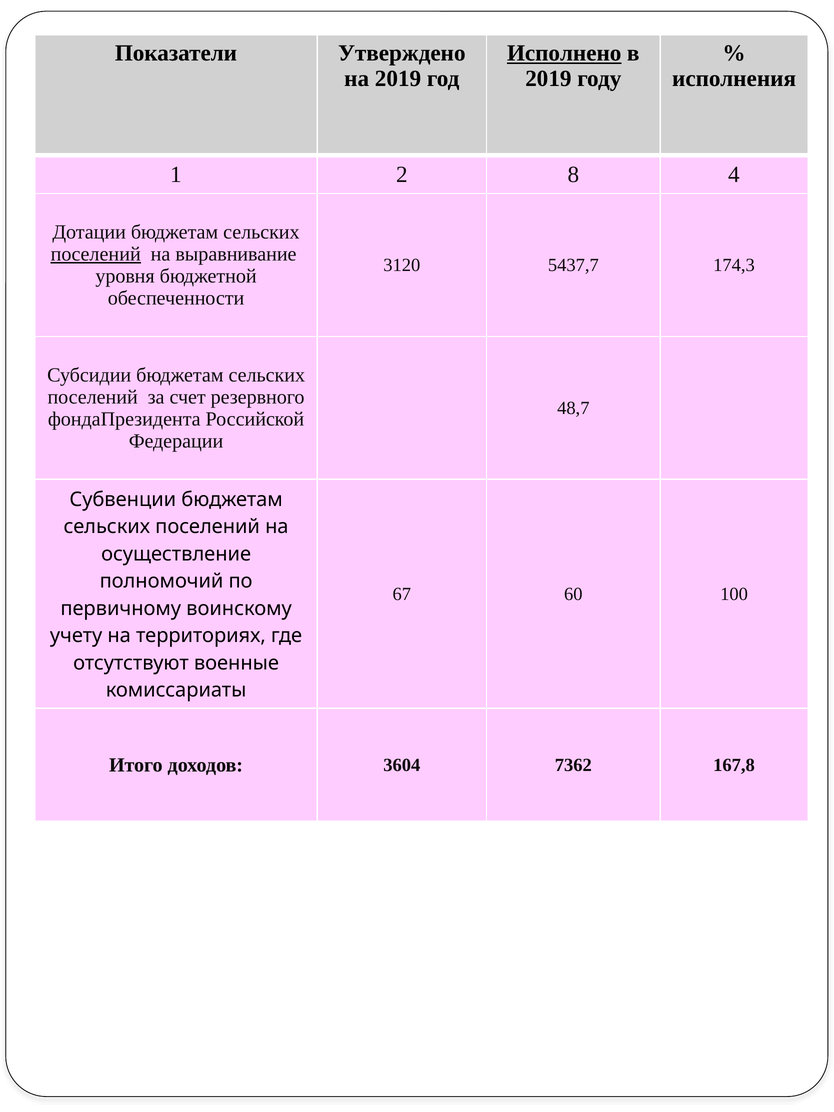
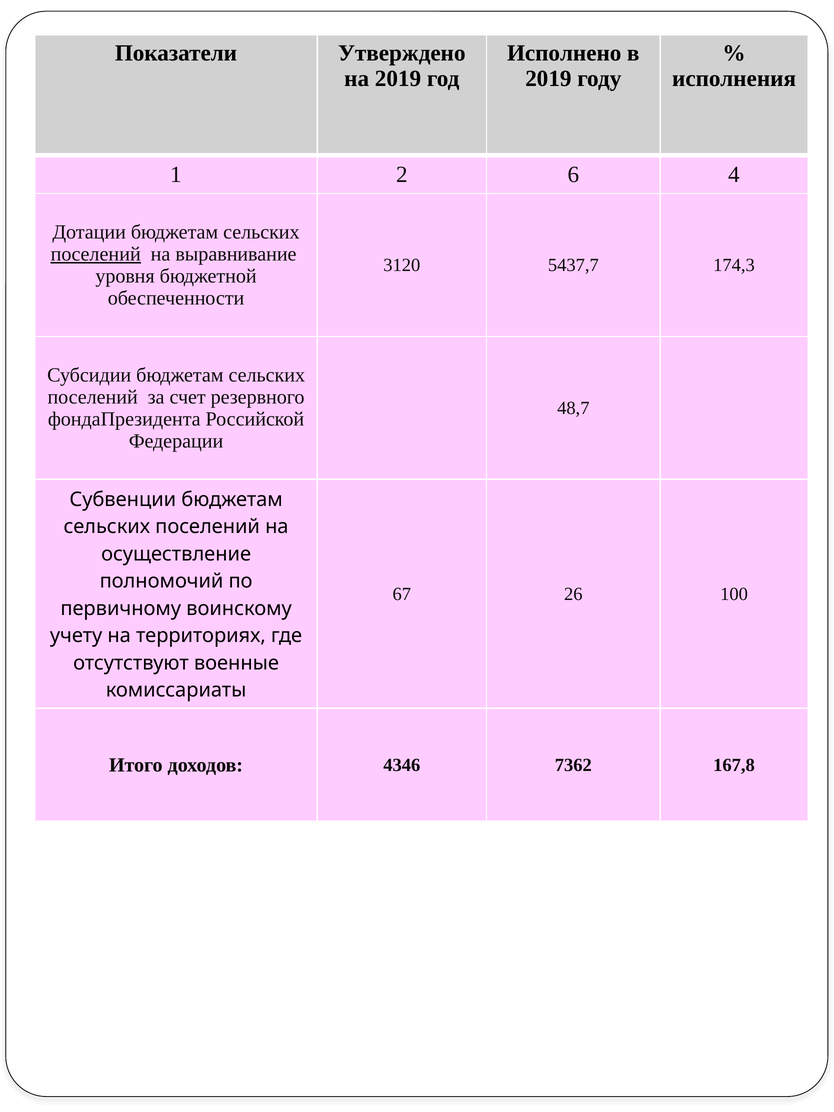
Исполнено underline: present -> none (564, 53)
8: 8 -> 6 (573, 175)
60: 60 -> 26 (573, 594)
3604: 3604 -> 4346 (402, 765)
